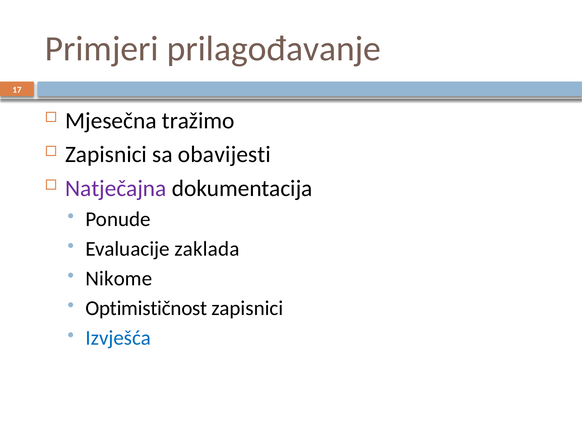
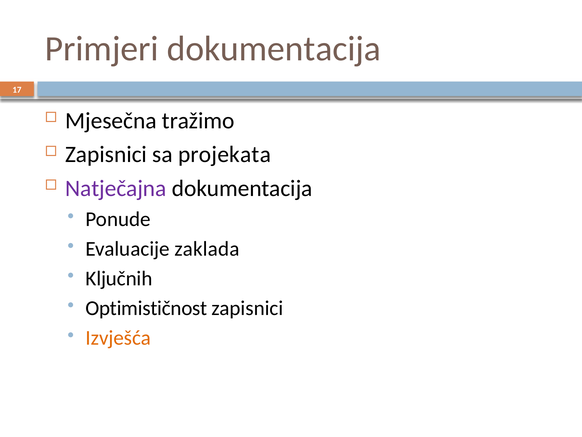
Primjeri prilagođavanje: prilagođavanje -> dokumentacija (274, 49)
obavijesti: obavijesti -> projekata (224, 154)
Nikome: Nikome -> Ključnih (119, 278)
Izvješća colour: blue -> orange (118, 338)
